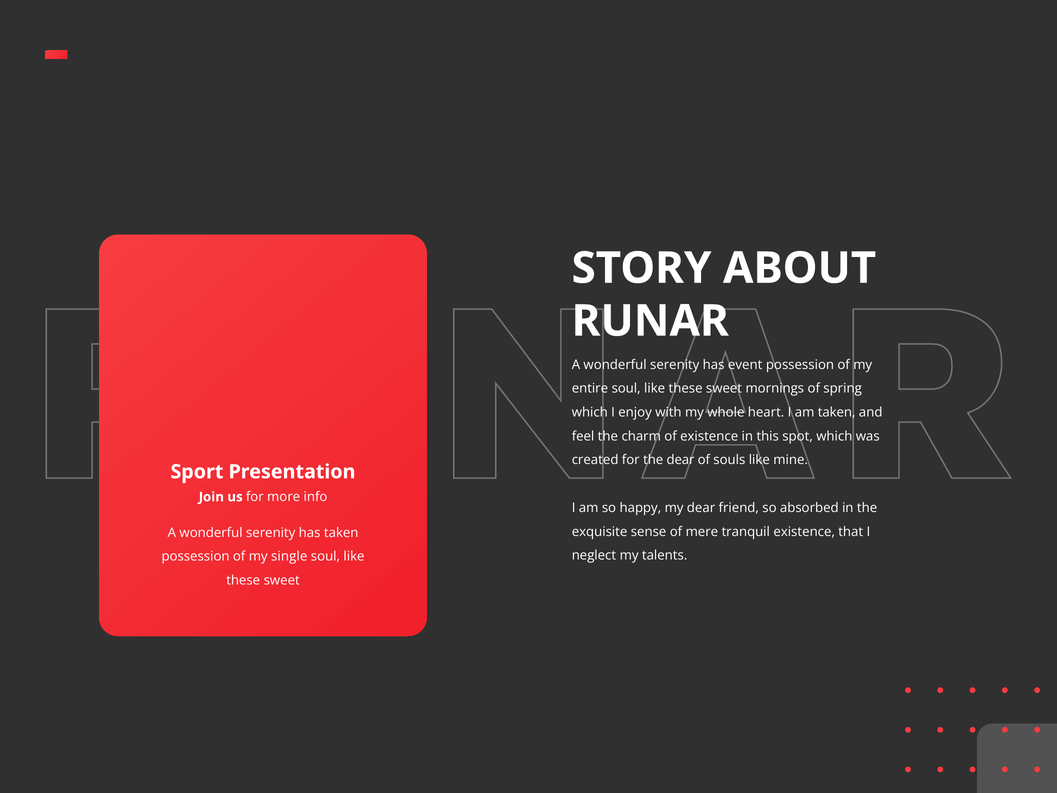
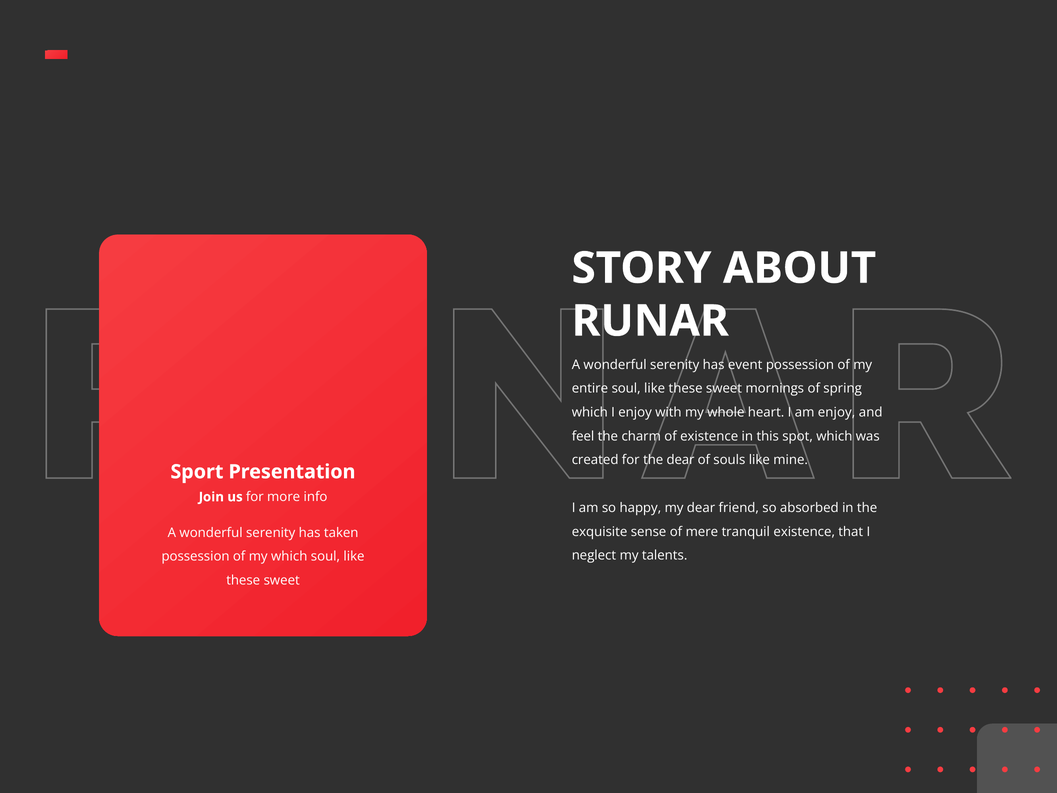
am taken: taken -> enjoy (837, 412)
my single: single -> which (289, 556)
